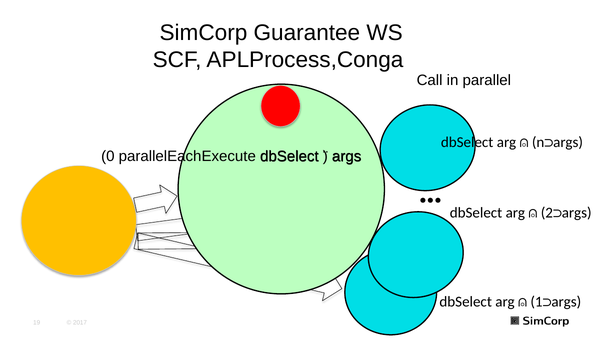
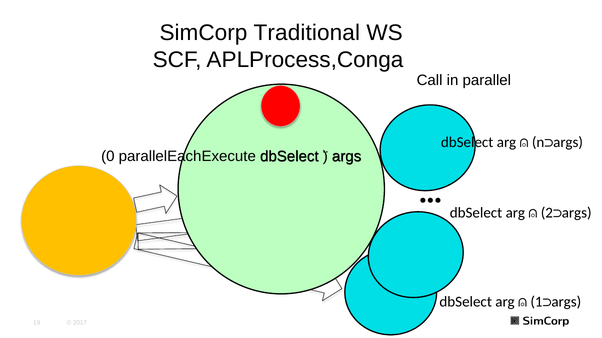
Guarantee: Guarantee -> Traditional (307, 33)
